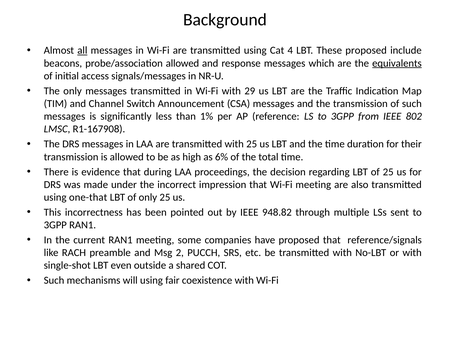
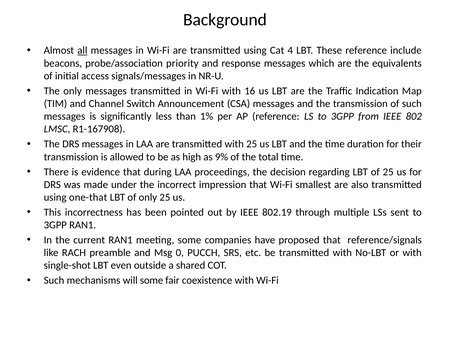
These proposed: proposed -> reference (366, 50)
probe/association allowed: allowed -> priority (182, 63)
equivalents underline: present -> none (397, 63)
29: 29 -> 16 (250, 91)
6%: 6% -> 9% (222, 157)
Wi-Fi meeting: meeting -> smallest (313, 184)
948.82: 948.82 -> 802.19 (277, 212)
2: 2 -> 0 (180, 253)
will using: using -> some (152, 280)
